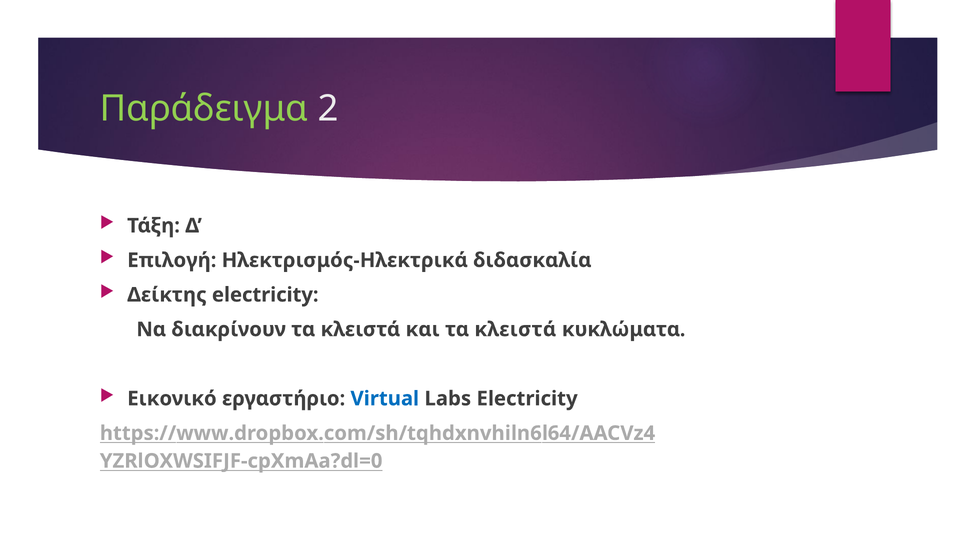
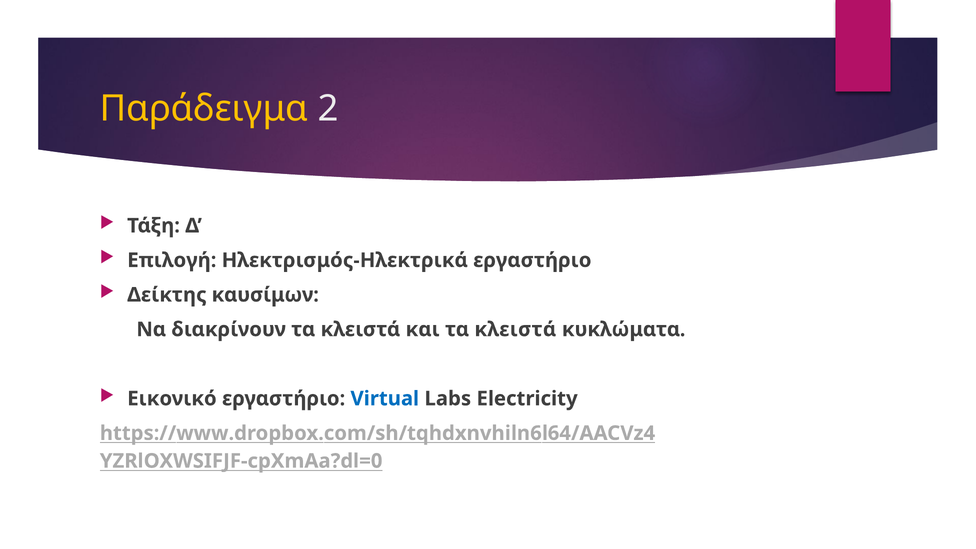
Παράδειγμα colour: light green -> yellow (204, 109)
Ηλεκτρισμός-Ηλεκτρικά διδασκαλία: διδασκαλία -> εργαστήριο (532, 260)
Δείκτης electricity: electricity -> καυσίμων (265, 295)
